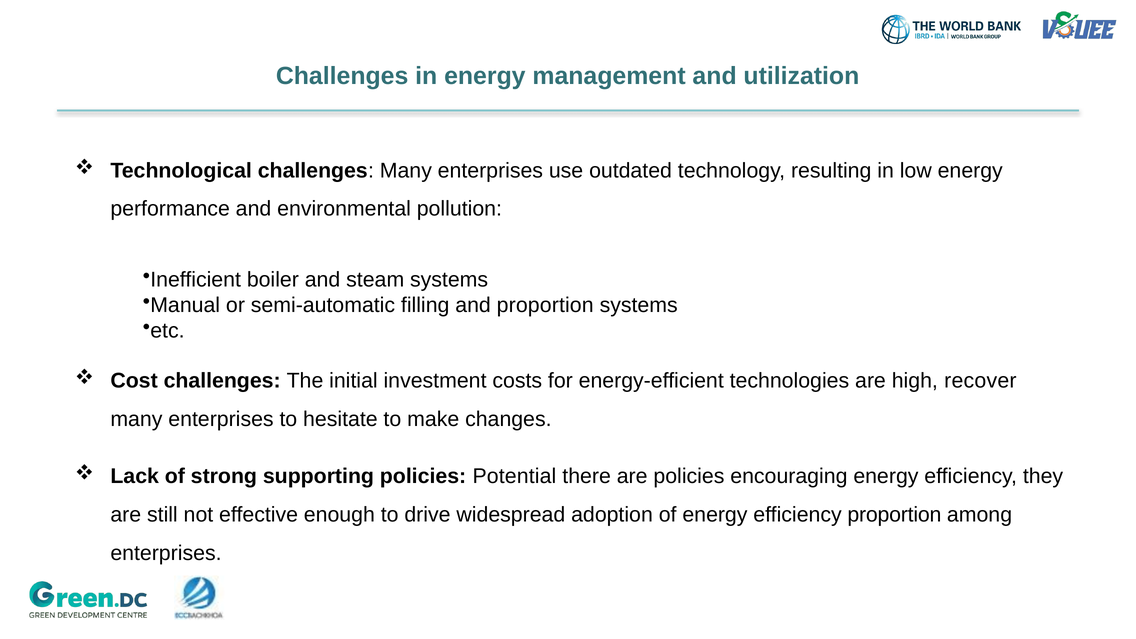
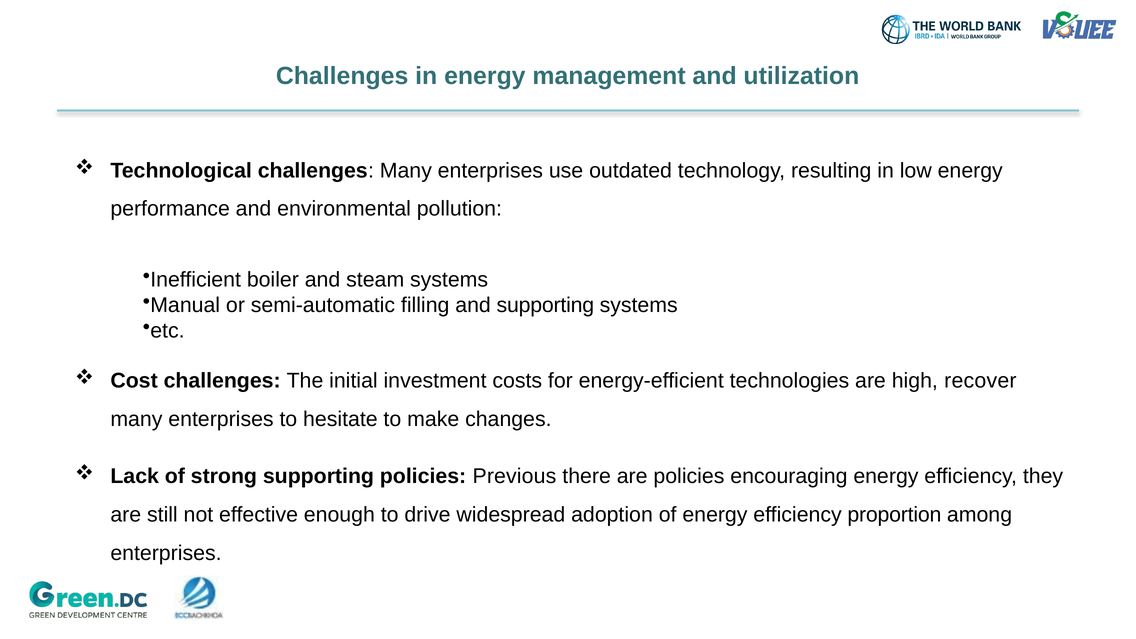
and proportion: proportion -> supporting (545, 305)
Potential: Potential -> Previous (514, 476)
